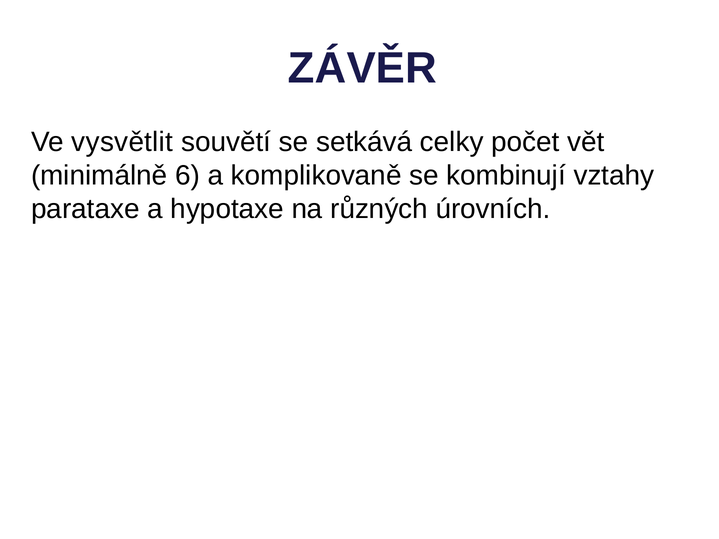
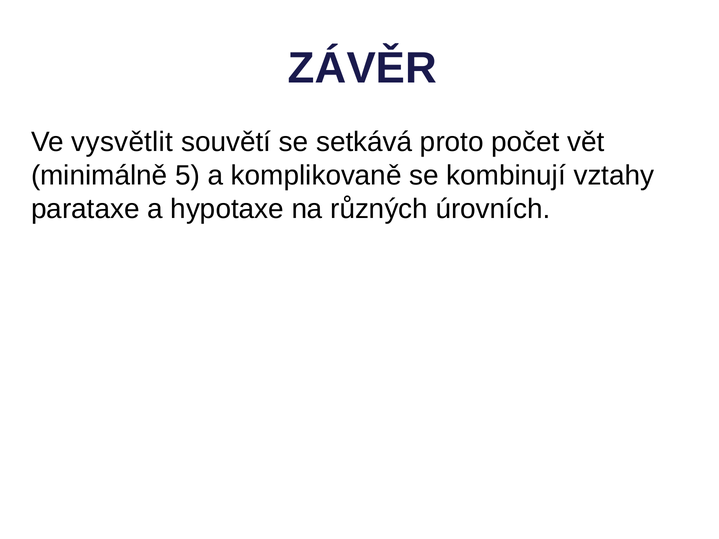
celky: celky -> proto (452, 142)
6: 6 -> 5 (188, 176)
